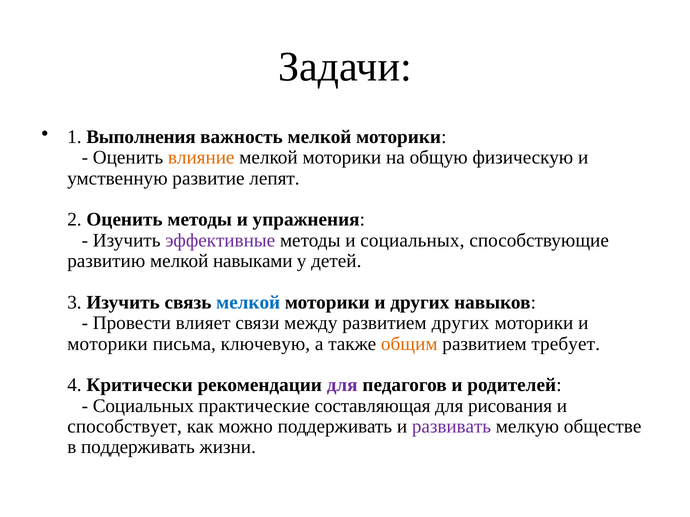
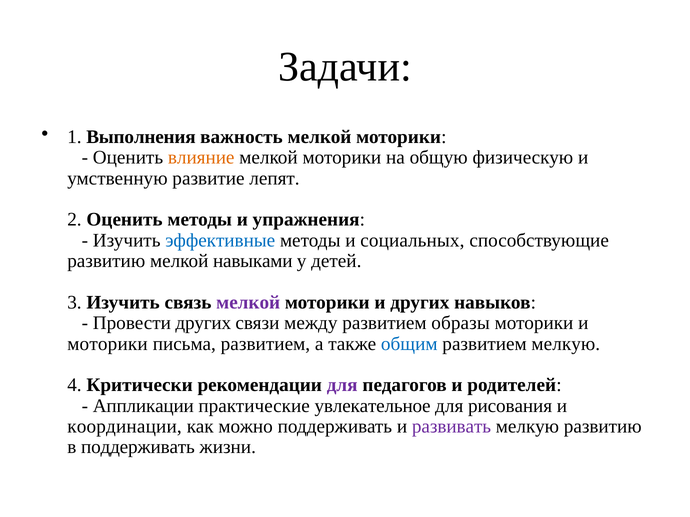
эффективные colour: purple -> blue (220, 241)
мелкой colour: blue -> purple (248, 303)
Провести влияет: влияет -> других (203, 323)
развитием других: других -> образы (461, 323)
письма ключевую: ключевую -> развитием (265, 344)
общим colour: orange -> blue (409, 344)
развитием требует: требует -> мелкую (566, 344)
Социальных: Социальных -> Аппликации (143, 406)
составляющая: составляющая -> увлекательное (373, 406)
способствует: способствует -> координации (125, 427)
мелкую обществе: обществе -> развитию (603, 427)
